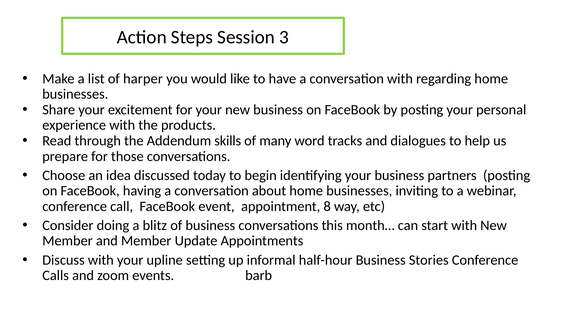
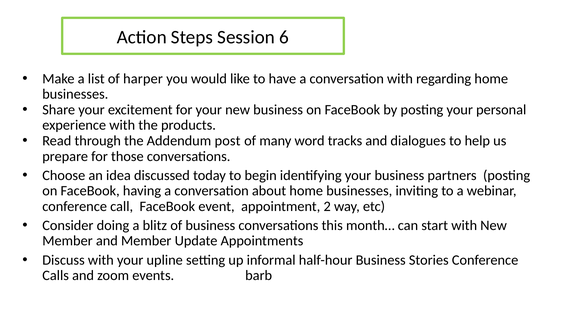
3: 3 -> 6 (284, 37)
skills: skills -> post (228, 140)
8: 8 -> 2 (327, 206)
